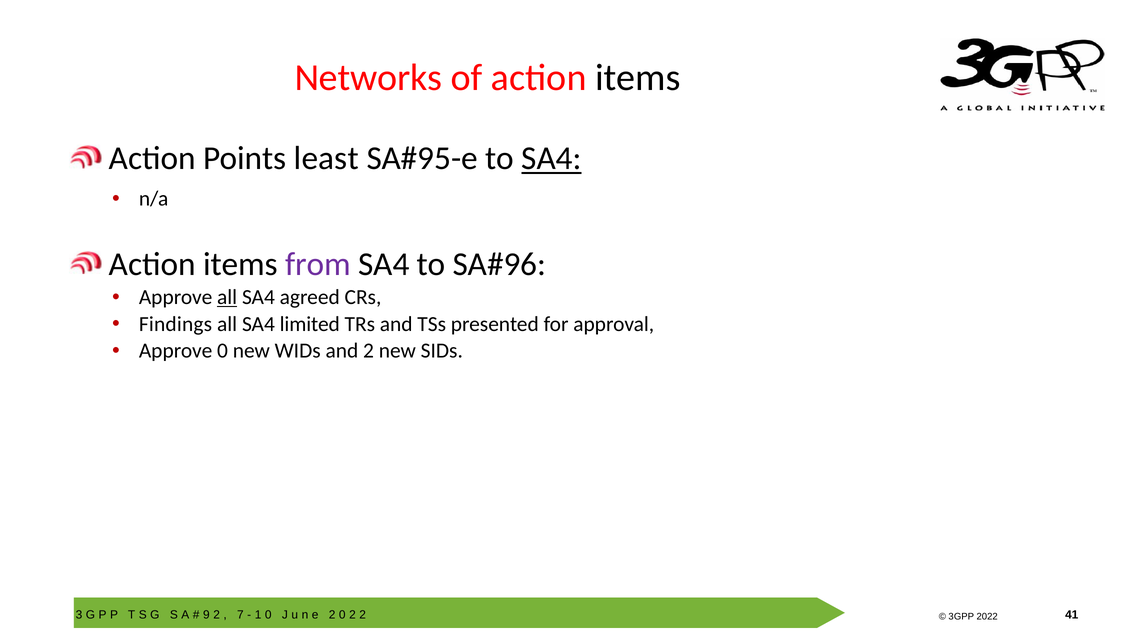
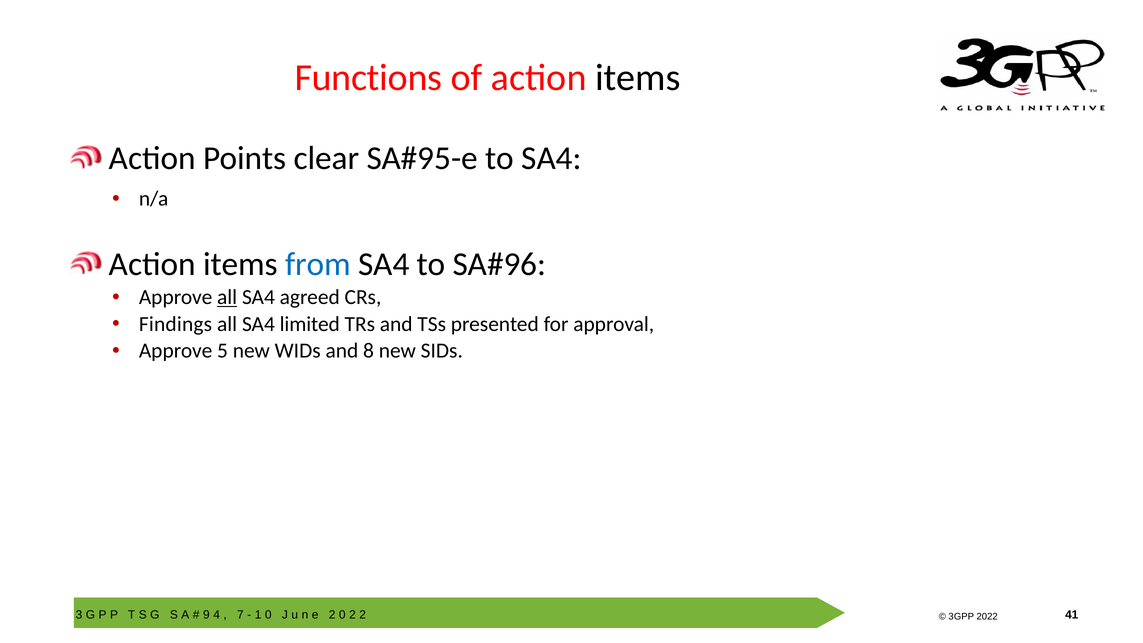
Networks: Networks -> Functions (368, 78)
least: least -> clear (326, 158)
SA4 underline: present -> none (551, 158)
from colour: purple -> blue (318, 264)
Approve 0: 0 -> 5 (222, 351)
and 2: 2 -> 8 (368, 351)
2: 2 -> 4 (217, 615)
